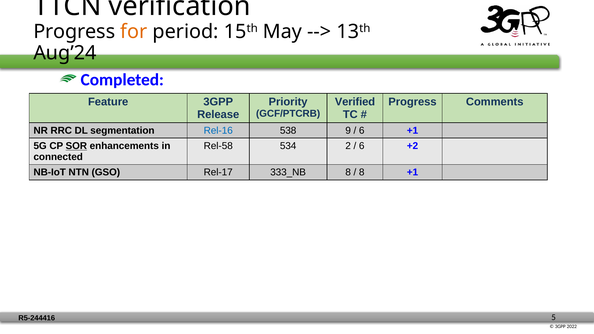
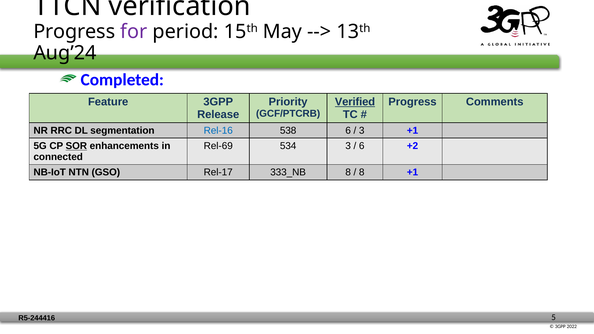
for colour: orange -> purple (134, 32)
Verified underline: none -> present (355, 102)
538 9: 9 -> 6 (348, 131)
6: 6 -> 3 (362, 131)
Rel-58: Rel-58 -> Rel-69 (218, 146)
534 2: 2 -> 3 (348, 146)
